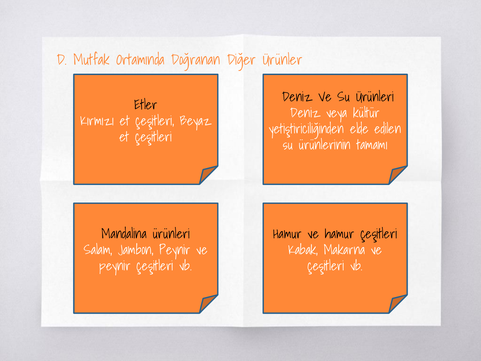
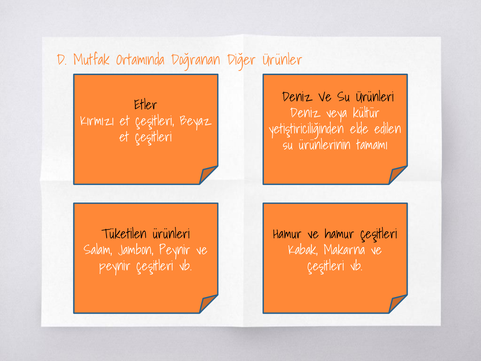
Mandalina: Mandalina -> Tüketilen (124, 234)
